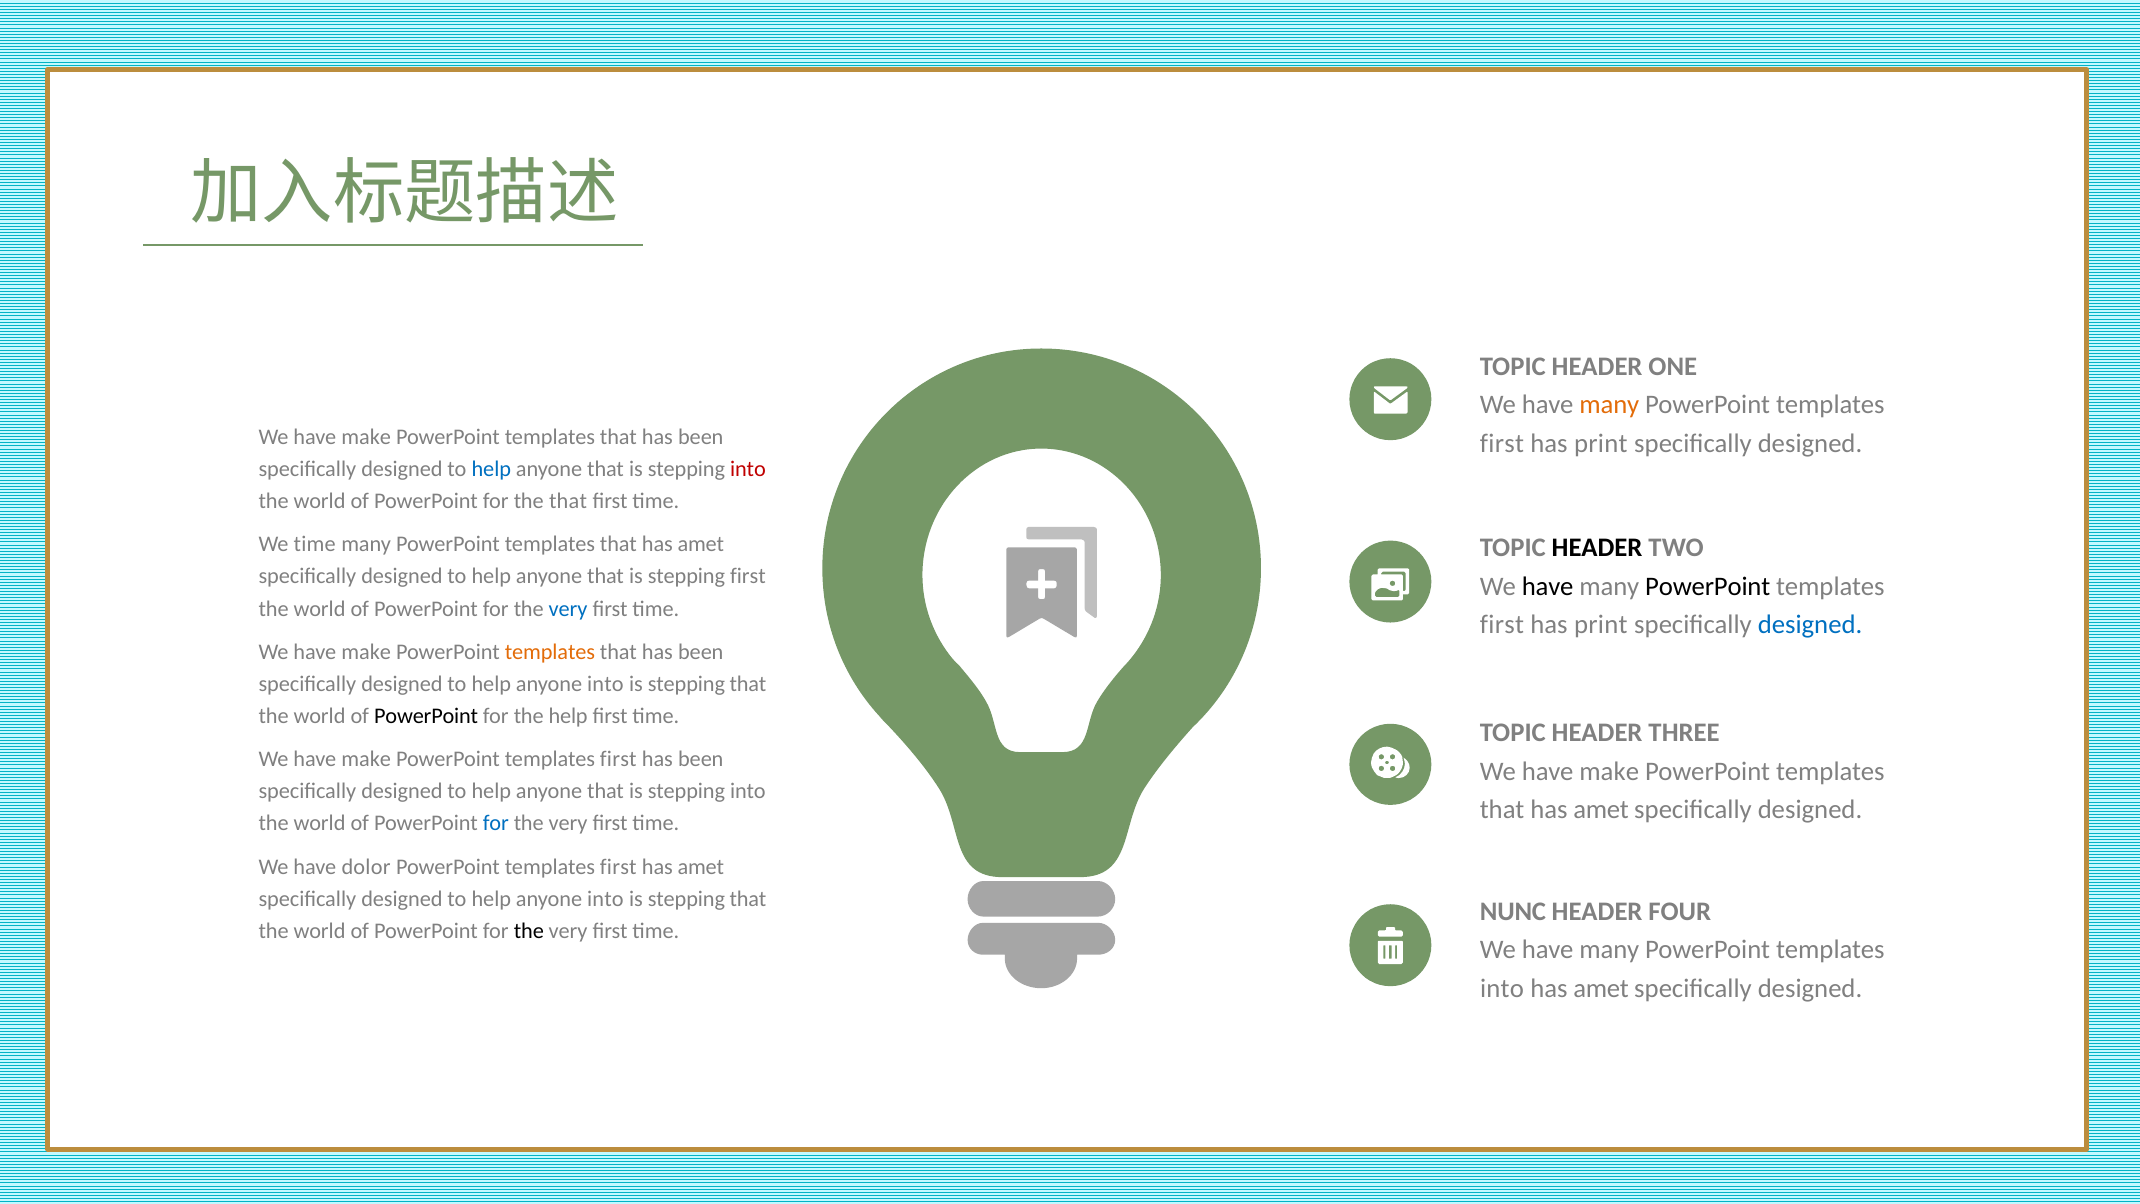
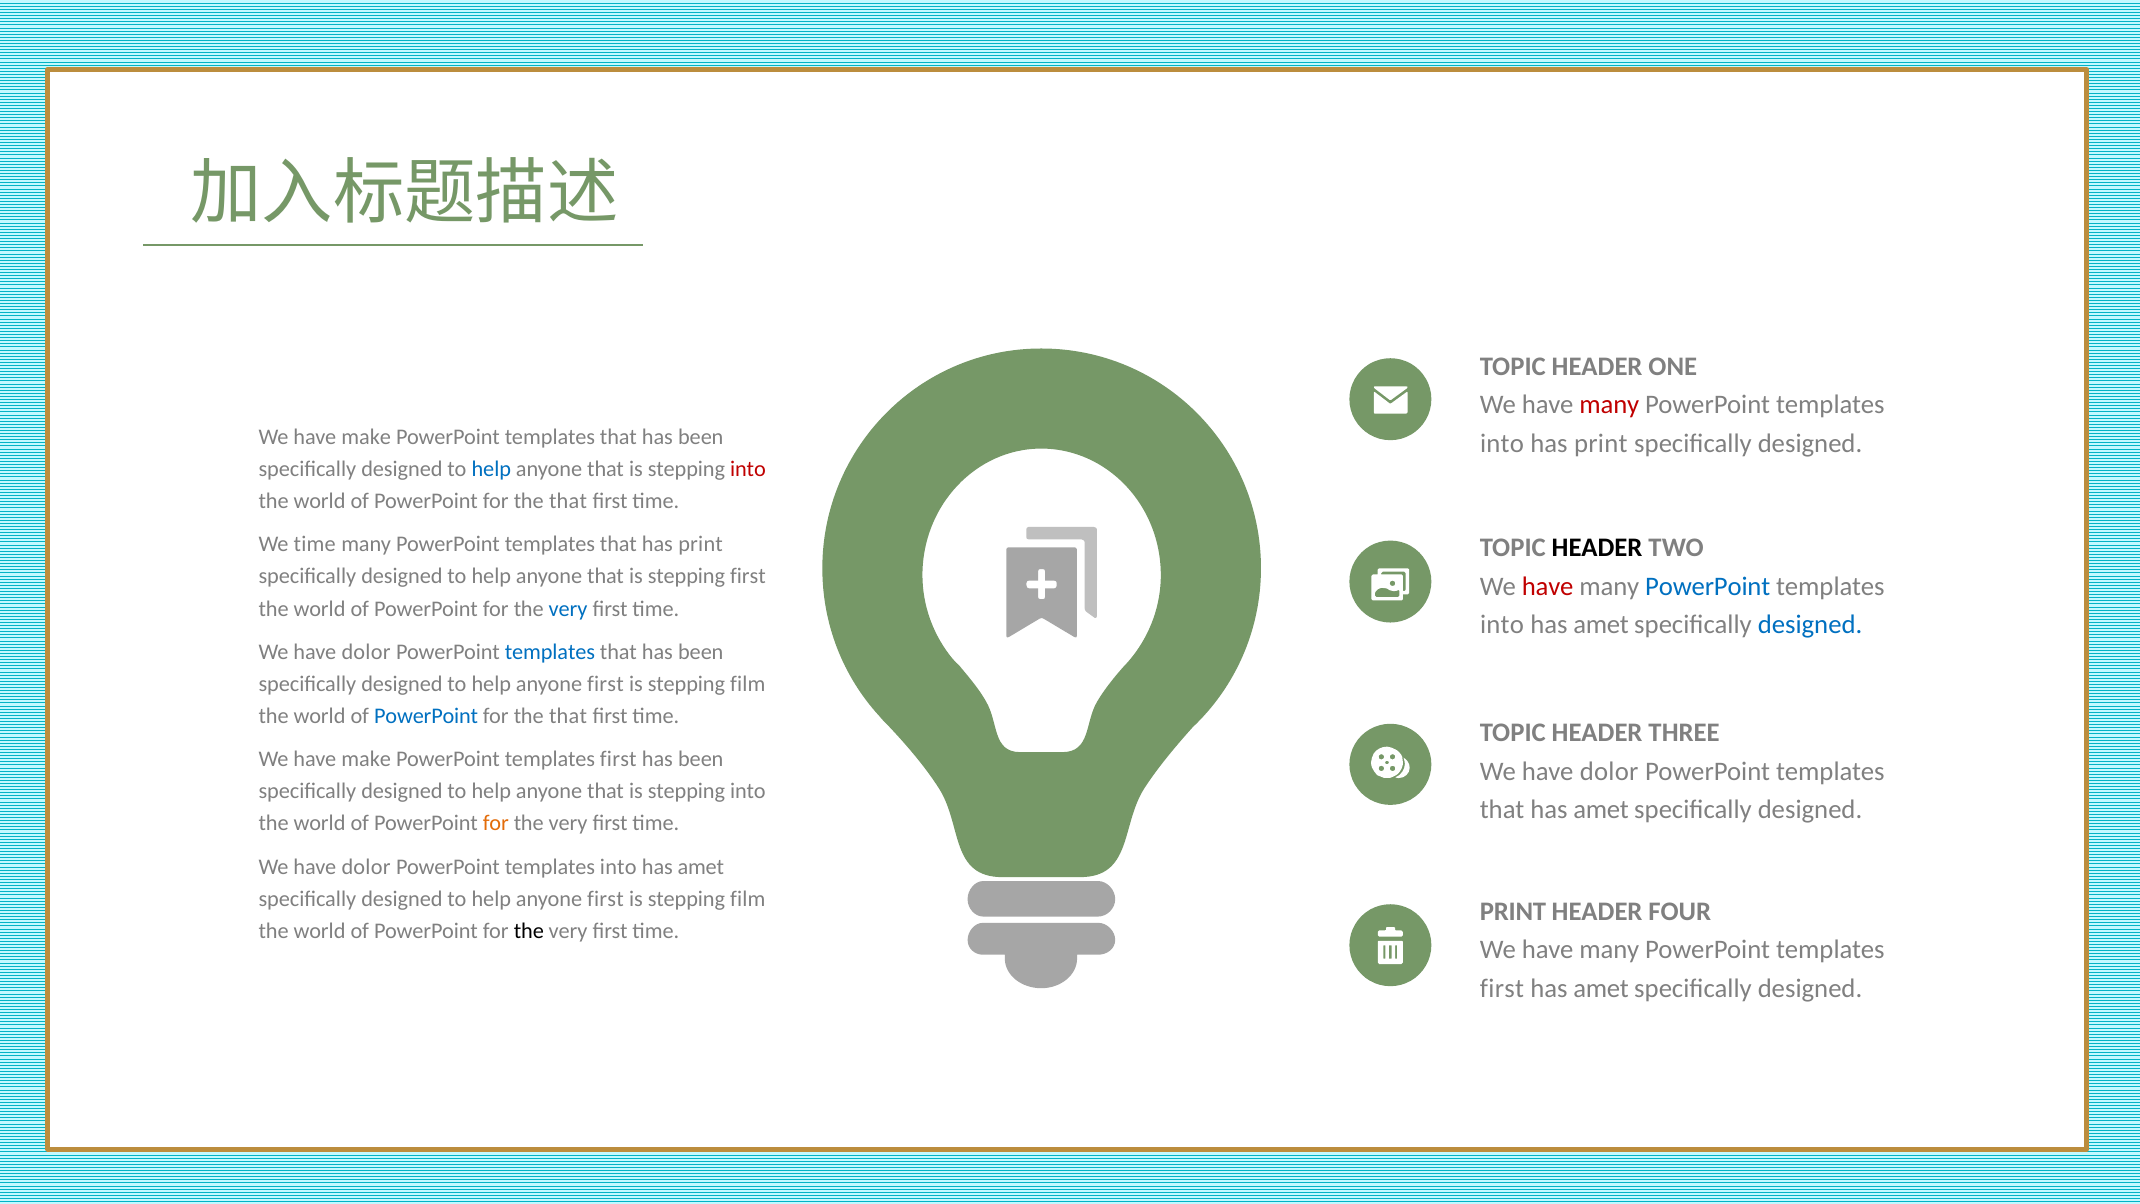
many colour: orange -> red (1609, 405)
first: first -> into (1502, 443)
amet: amet -> print (701, 545)
have colour: black -> red (1548, 587)
PowerPoint colour: black -> blue (1708, 587)
first: first -> into (1502, 625)
print: print -> amet (1601, 625)
make: make -> dolor (366, 652)
templates colour: orange -> blue (550, 652)
into: into -> first (605, 684)
that: that -> film (748, 684)
PowerPoint colour: black -> blue (426, 716)
help: help -> that (568, 716)
make: make -> dolor (1609, 771)
for colour: blue -> orange (496, 824)
first: first -> into (618, 867)
into: into -> first (605, 899)
that: that -> film (748, 899)
NUNC: NUNC -> PRINT (1513, 911)
into: into -> first (1502, 988)
